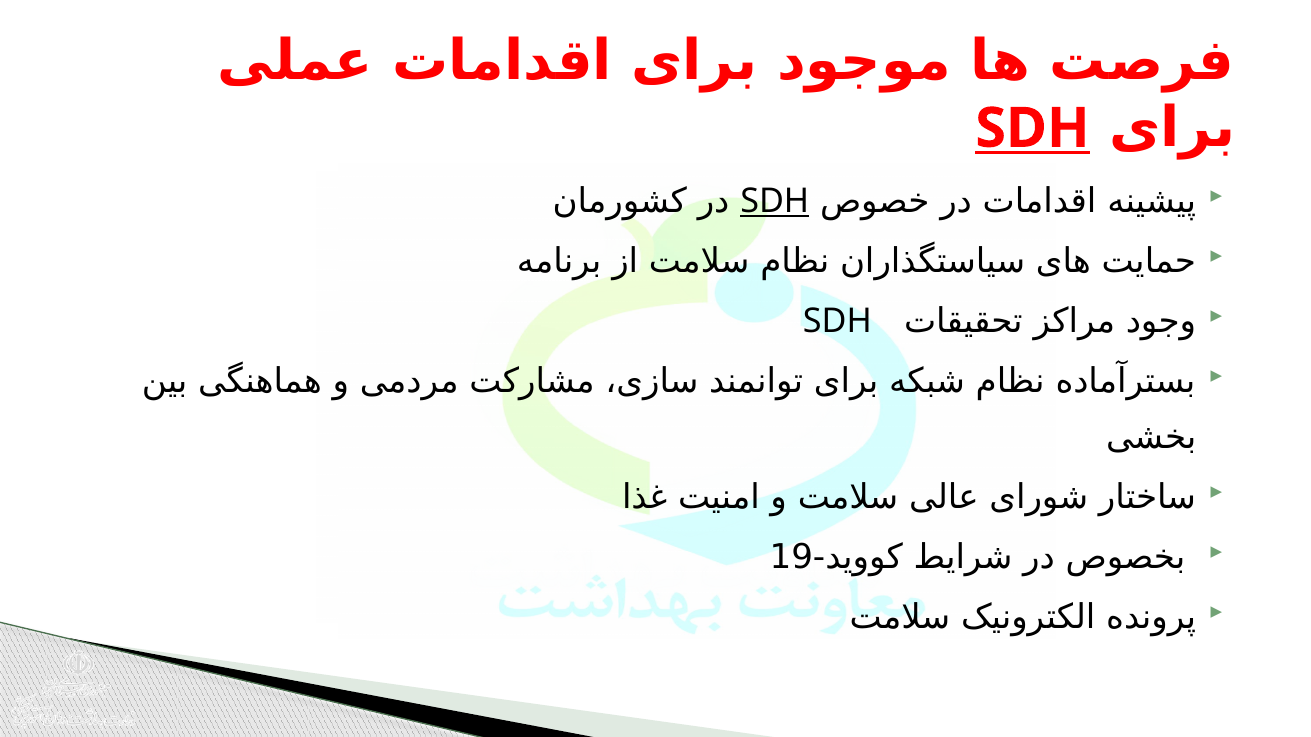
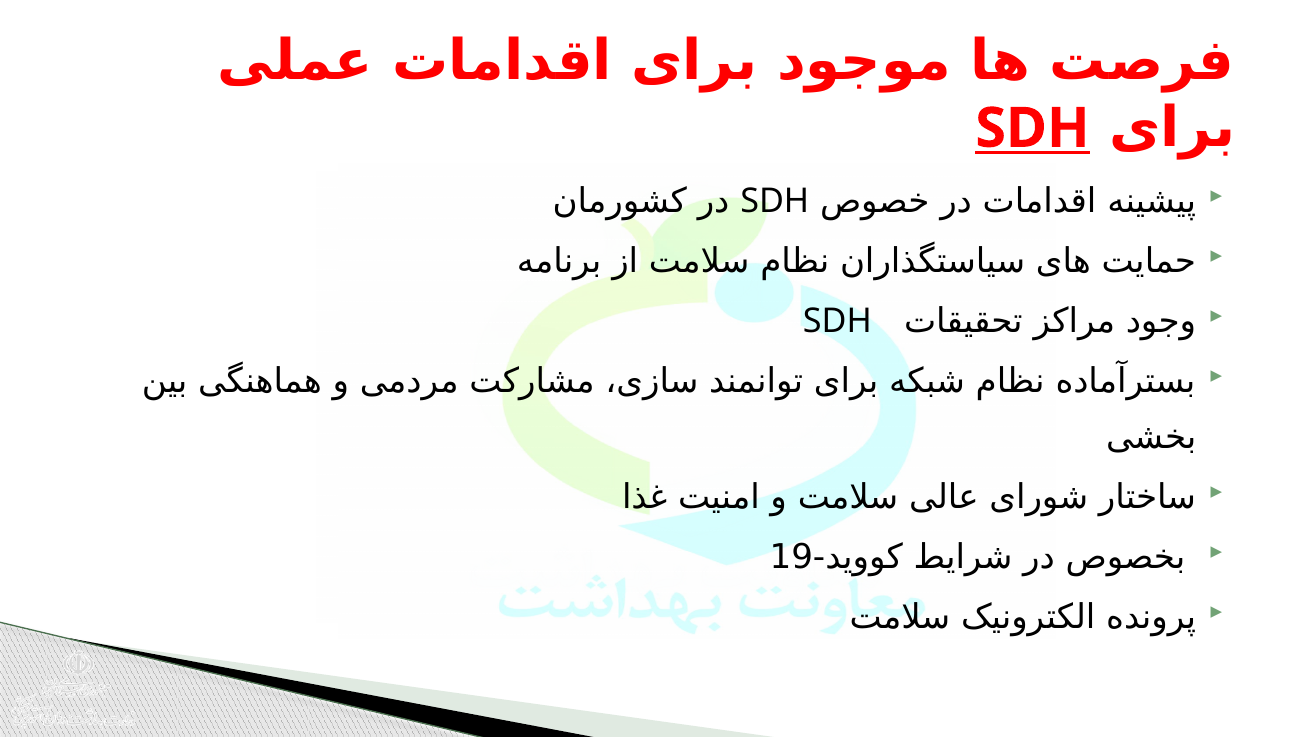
SDH underline: present -> none (775, 201)
